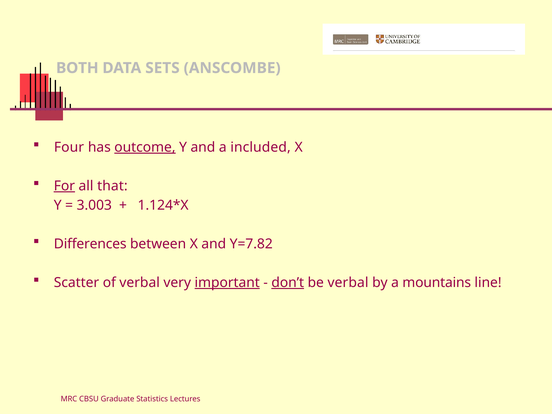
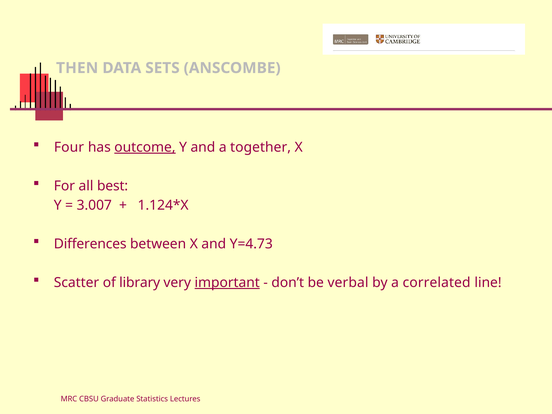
BOTH: BOTH -> THEN (77, 68)
included: included -> together (261, 147)
For underline: present -> none (64, 186)
that: that -> best (113, 186)
3.003: 3.003 -> 3.007 (94, 205)
Y=7.82: Y=7.82 -> Y=4.73 (251, 244)
of verbal: verbal -> library (140, 282)
don’t underline: present -> none (288, 282)
mountains: mountains -> correlated (437, 282)
